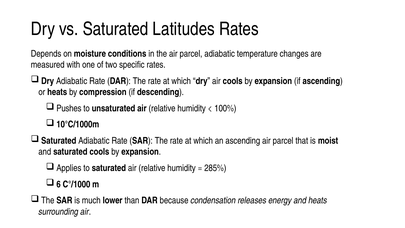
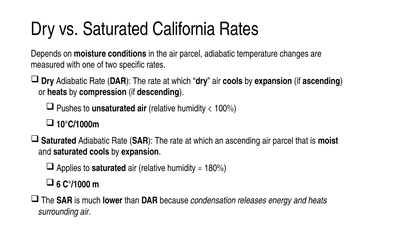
Latitudes: Latitudes -> California (184, 29)
285%: 285% -> 180% (215, 168)
